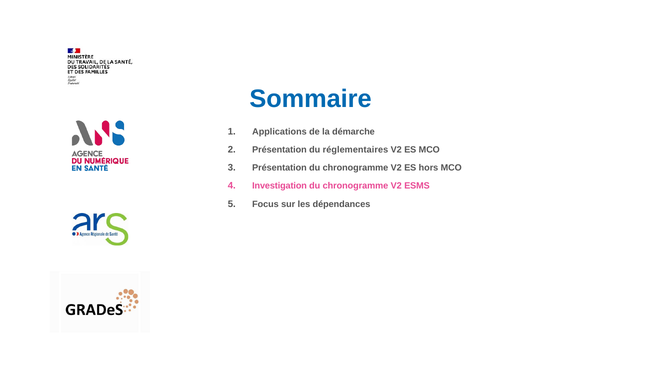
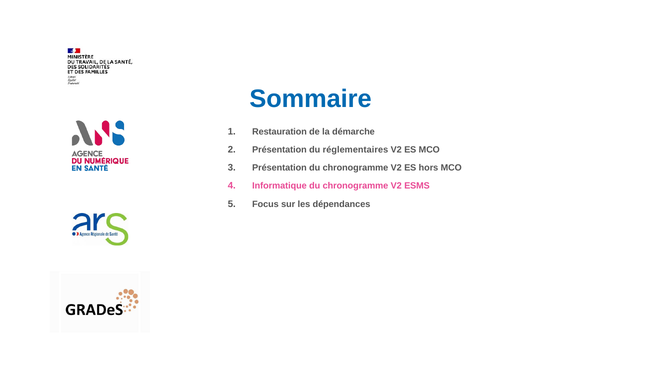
Applications: Applications -> Restauration (279, 132)
Investigation: Investigation -> Informatique (279, 186)
